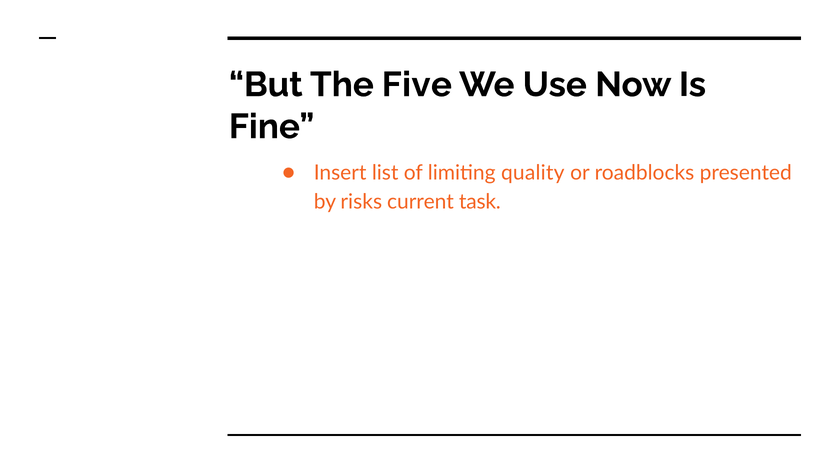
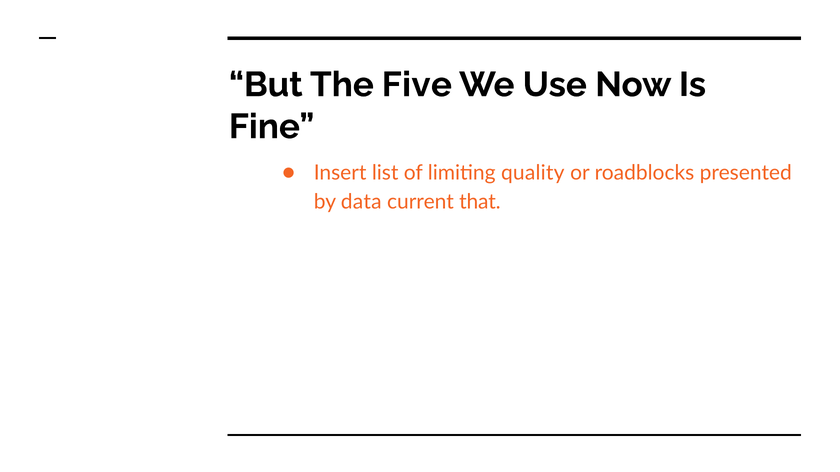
risks: risks -> data (361, 202)
task: task -> that (480, 202)
